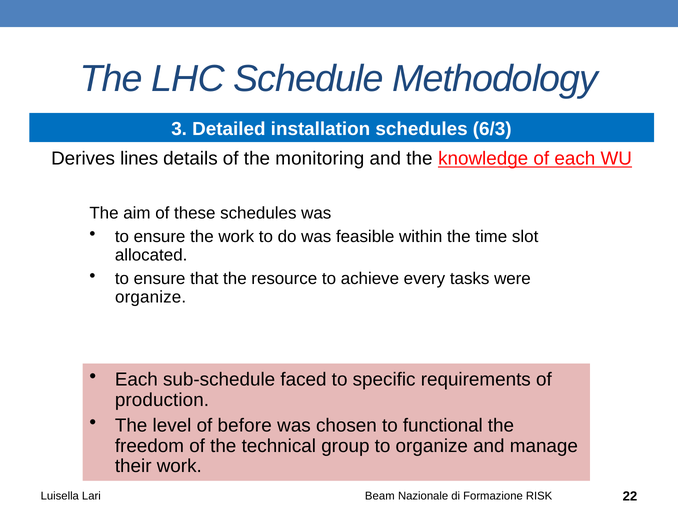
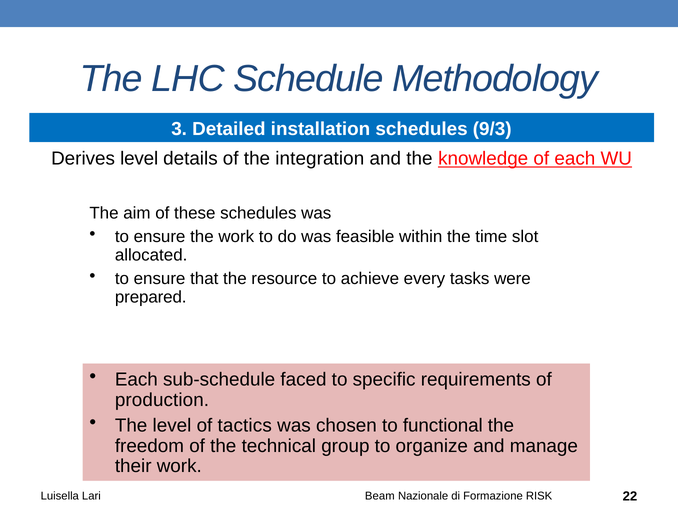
6/3: 6/3 -> 9/3 (492, 129)
Derives lines: lines -> level (139, 159)
monitoring: monitoring -> integration (320, 159)
organize: organize -> prepared (151, 297)
before: before -> tactics (245, 426)
